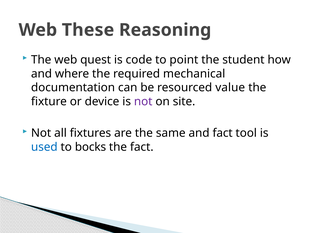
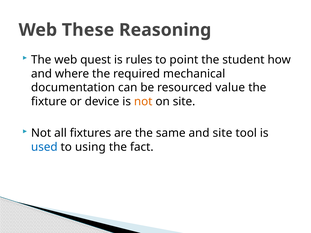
code: code -> rules (139, 60)
not colour: purple -> orange (143, 102)
and fact: fact -> site (222, 133)
bocks: bocks -> using (90, 147)
